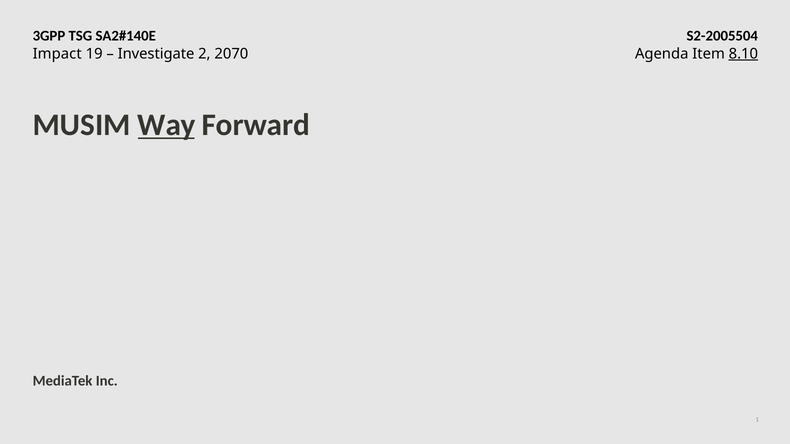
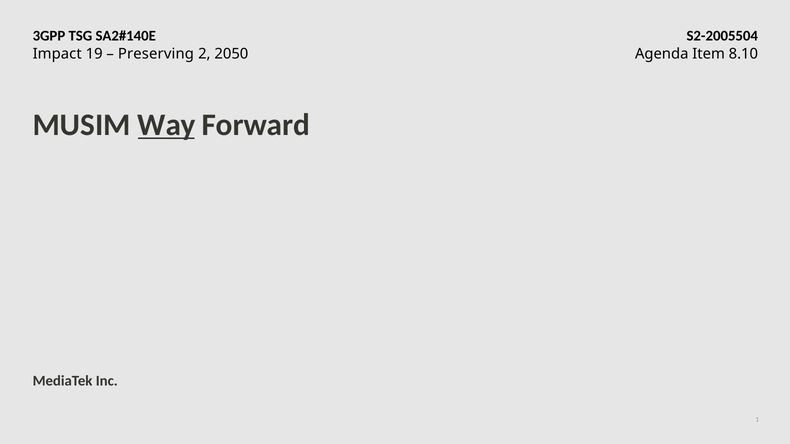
Investigate: Investigate -> Preserving (156, 54)
2070: 2070 -> 2050 (231, 54)
8.10 underline: present -> none (743, 54)
